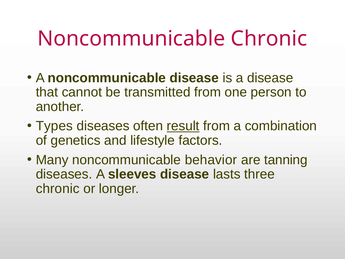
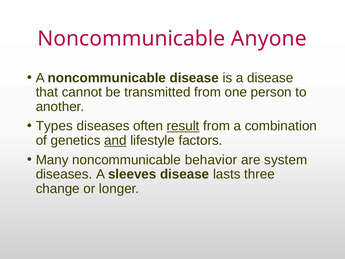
Noncommunicable Chronic: Chronic -> Anyone (269, 39)
and underline: none -> present (115, 140)
tanning: tanning -> system (286, 160)
chronic: chronic -> change (58, 189)
